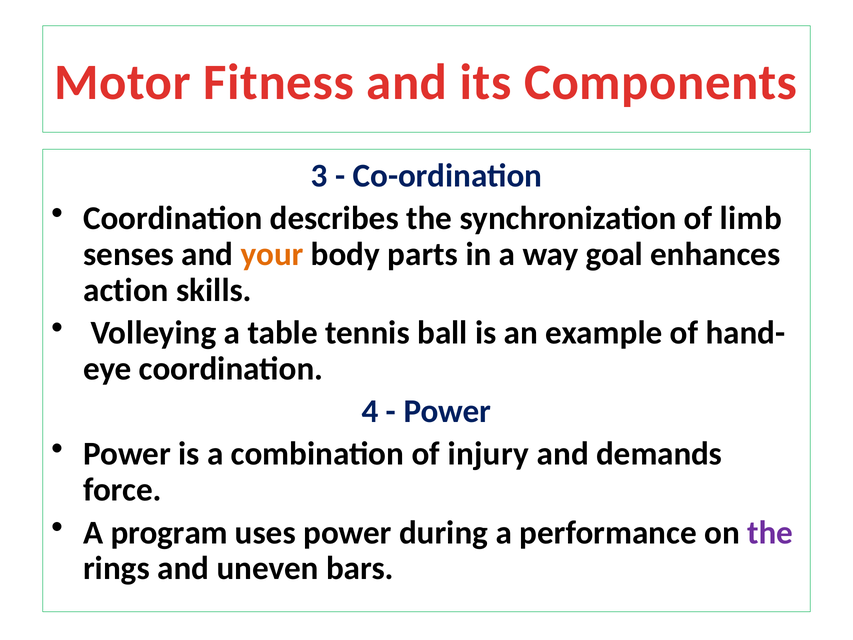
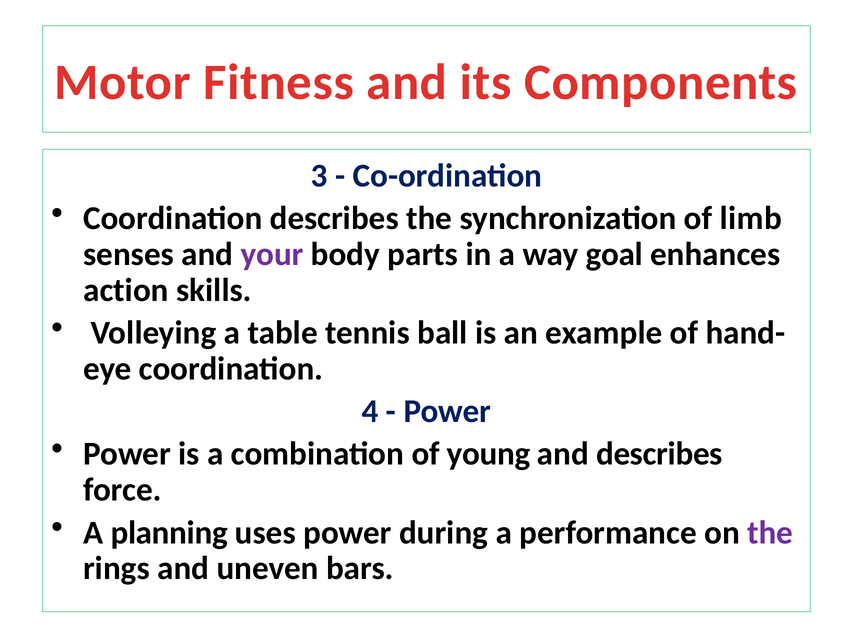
your colour: orange -> purple (272, 254)
injury: injury -> young (489, 454)
and demands: demands -> describes (659, 454)
program: program -> planning (169, 532)
